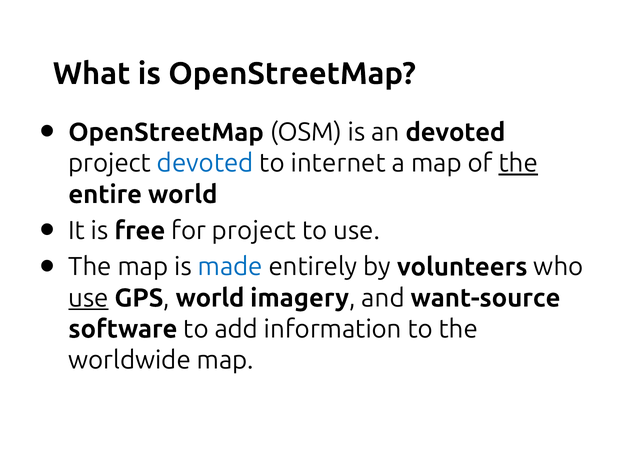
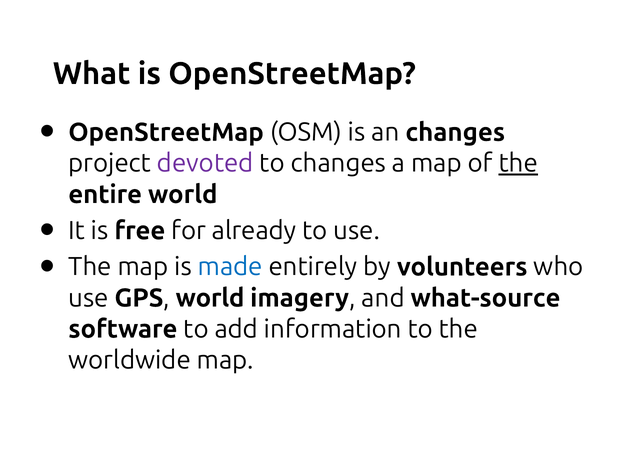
an devoted: devoted -> changes (455, 132)
devoted colour: blue -> purple (205, 163)
to internet: internet -> changes (338, 163)
for project: project -> already (254, 231)
use underline: present -> none (88, 298)
want-source: want-source -> what-source (486, 298)
